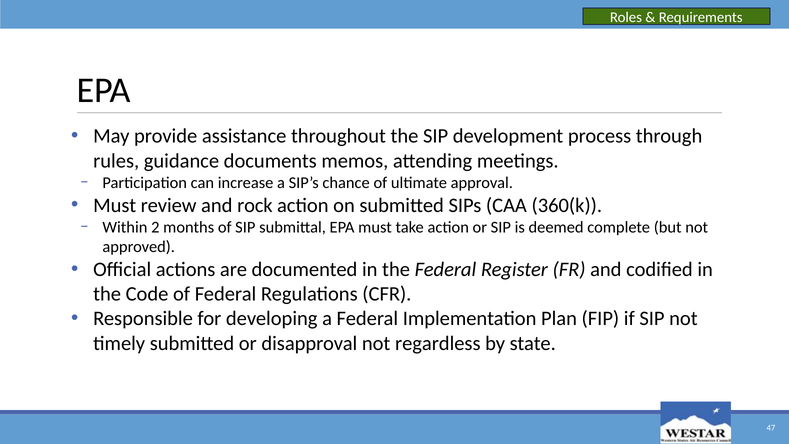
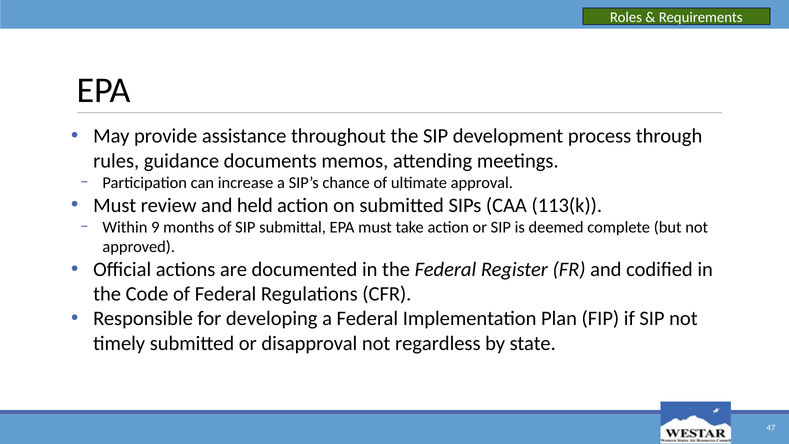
rock: rock -> held (255, 205)
360(k: 360(k -> 113(k (567, 205)
2: 2 -> 9 (155, 227)
